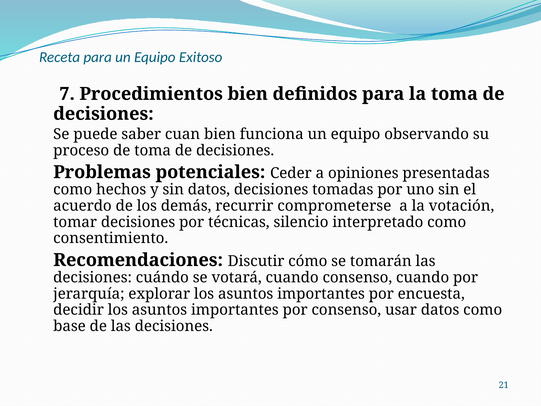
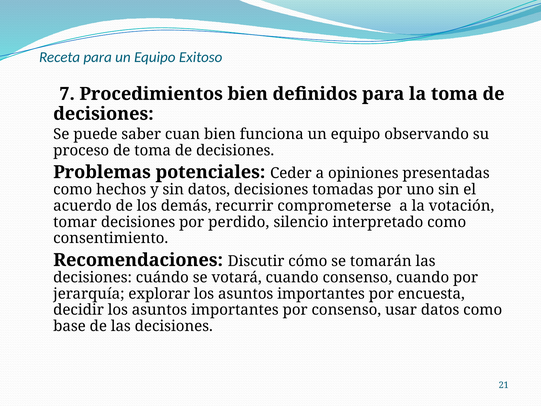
técnicas: técnicas -> perdido (239, 222)
